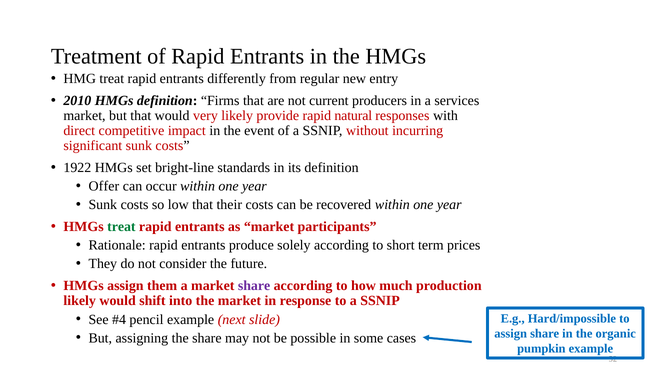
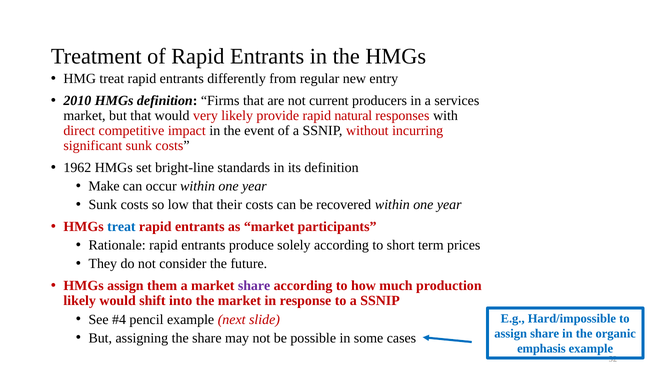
1922: 1922 -> 1962 (77, 168)
Offer: Offer -> Make (104, 186)
treat colour: green -> blue (121, 227)
pumpkin: pumpkin -> emphasis (541, 349)
